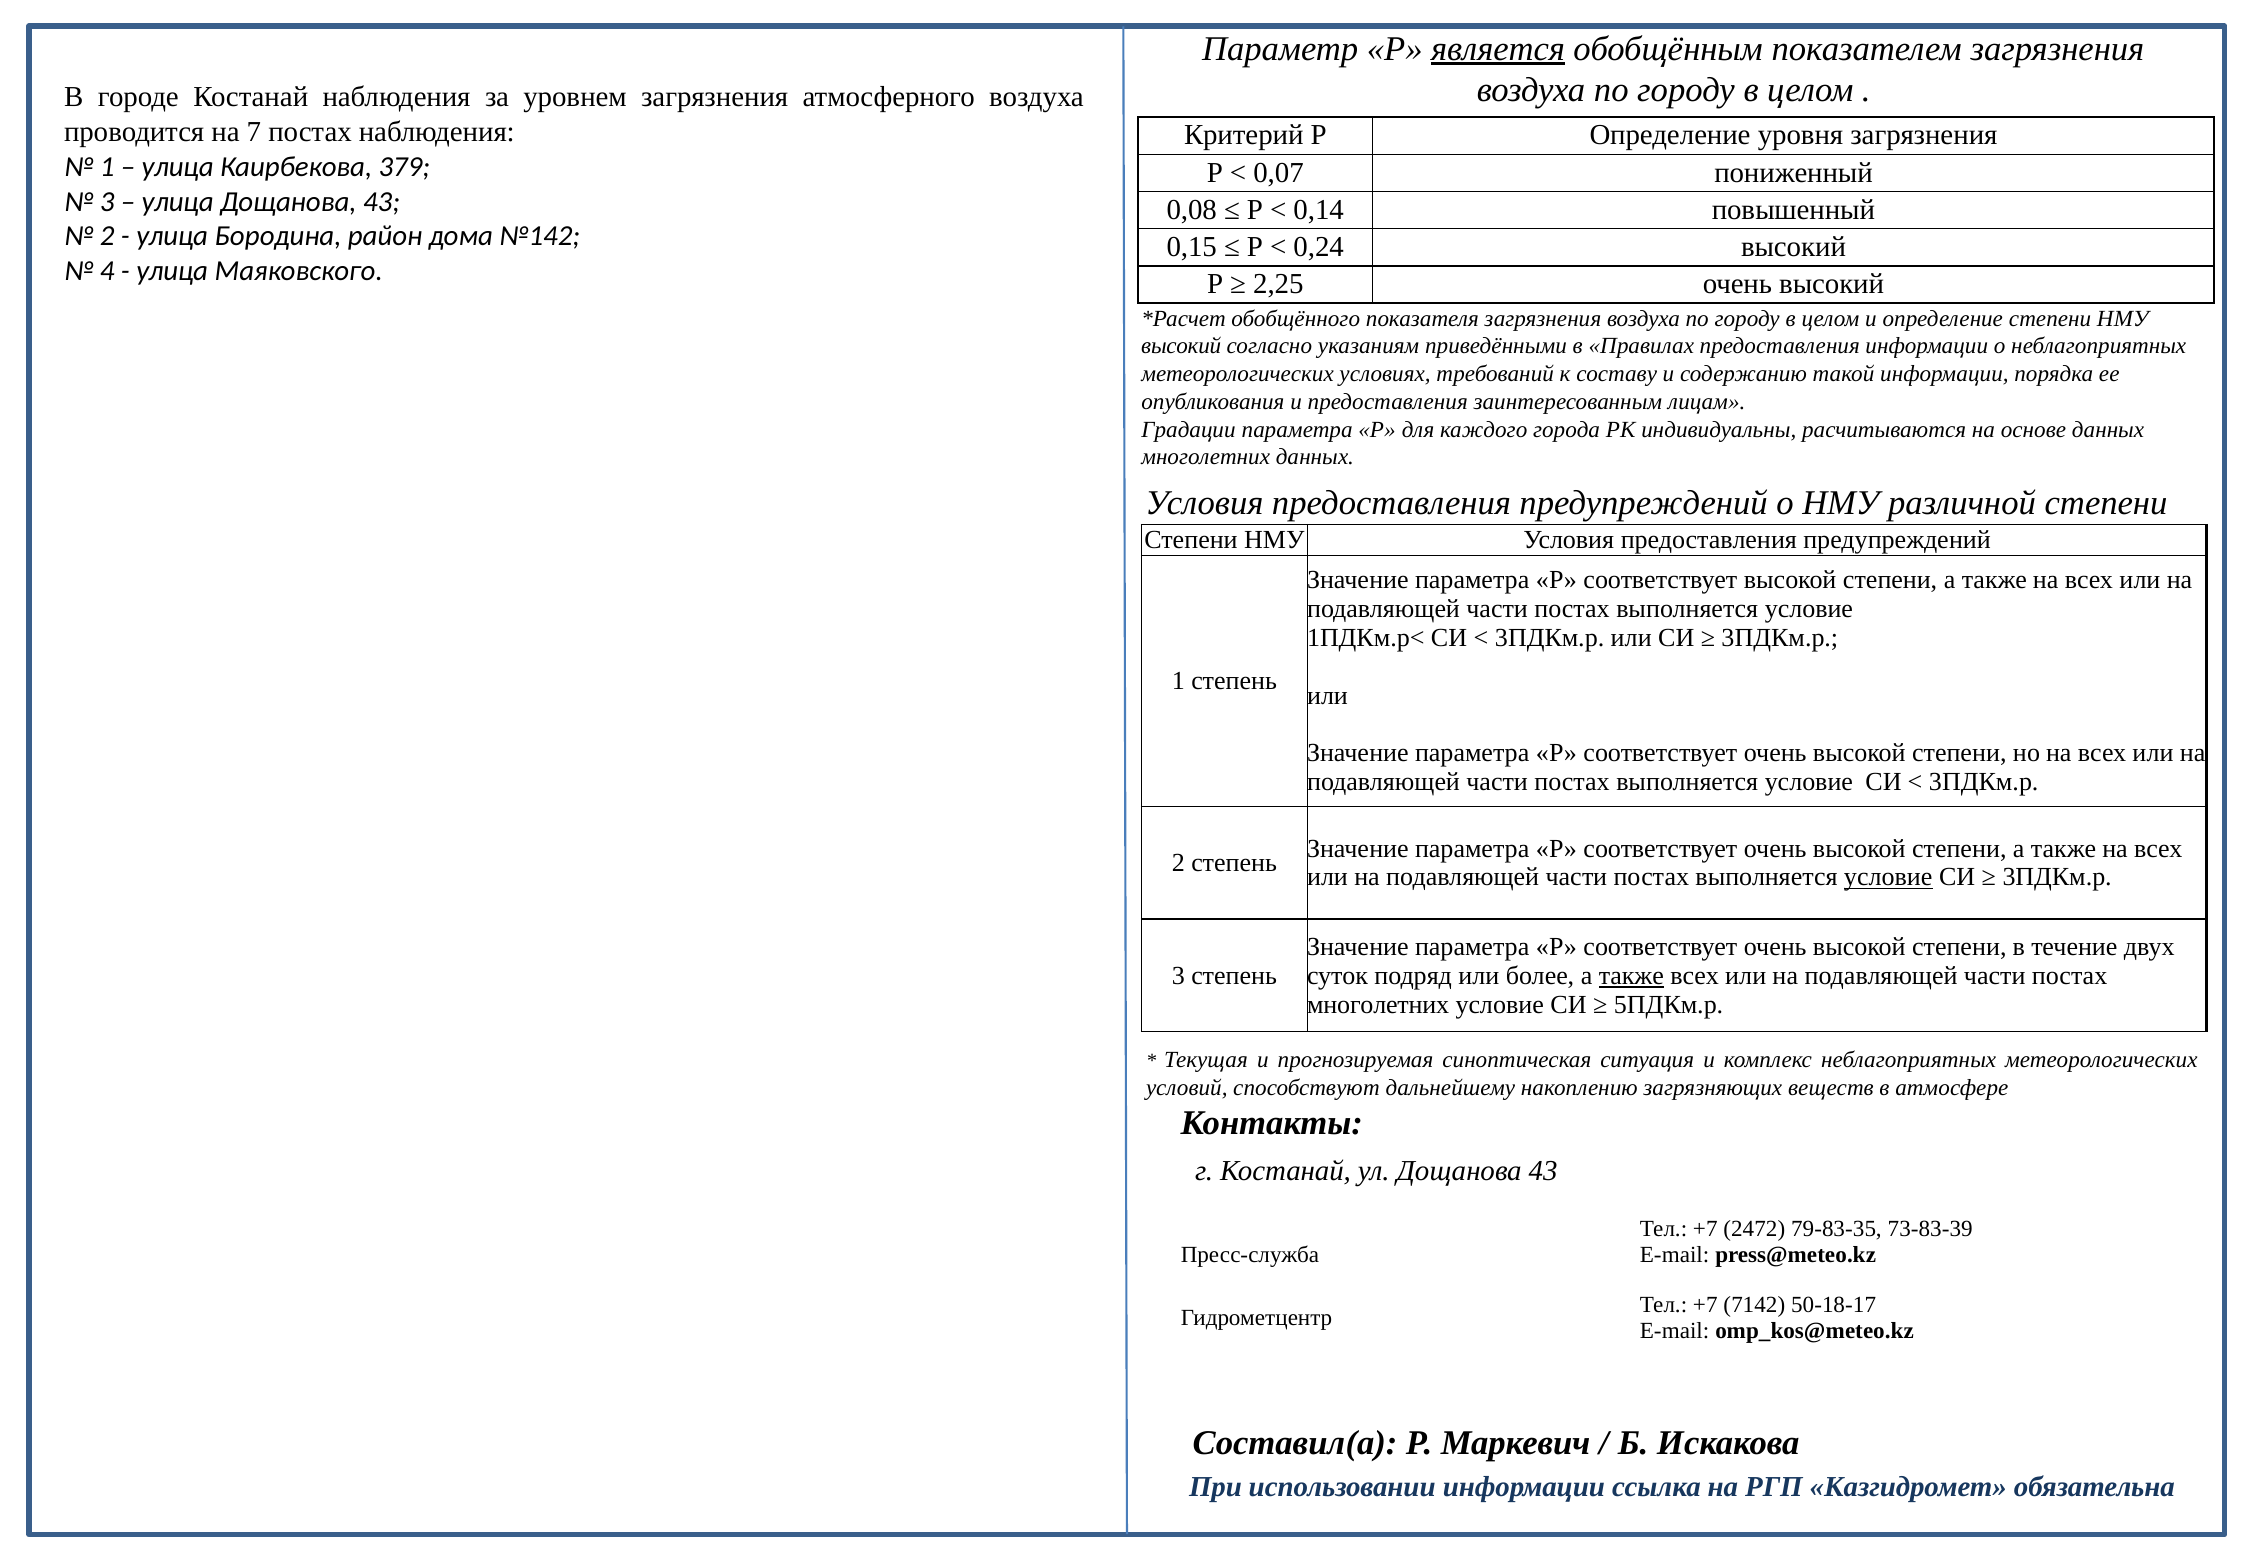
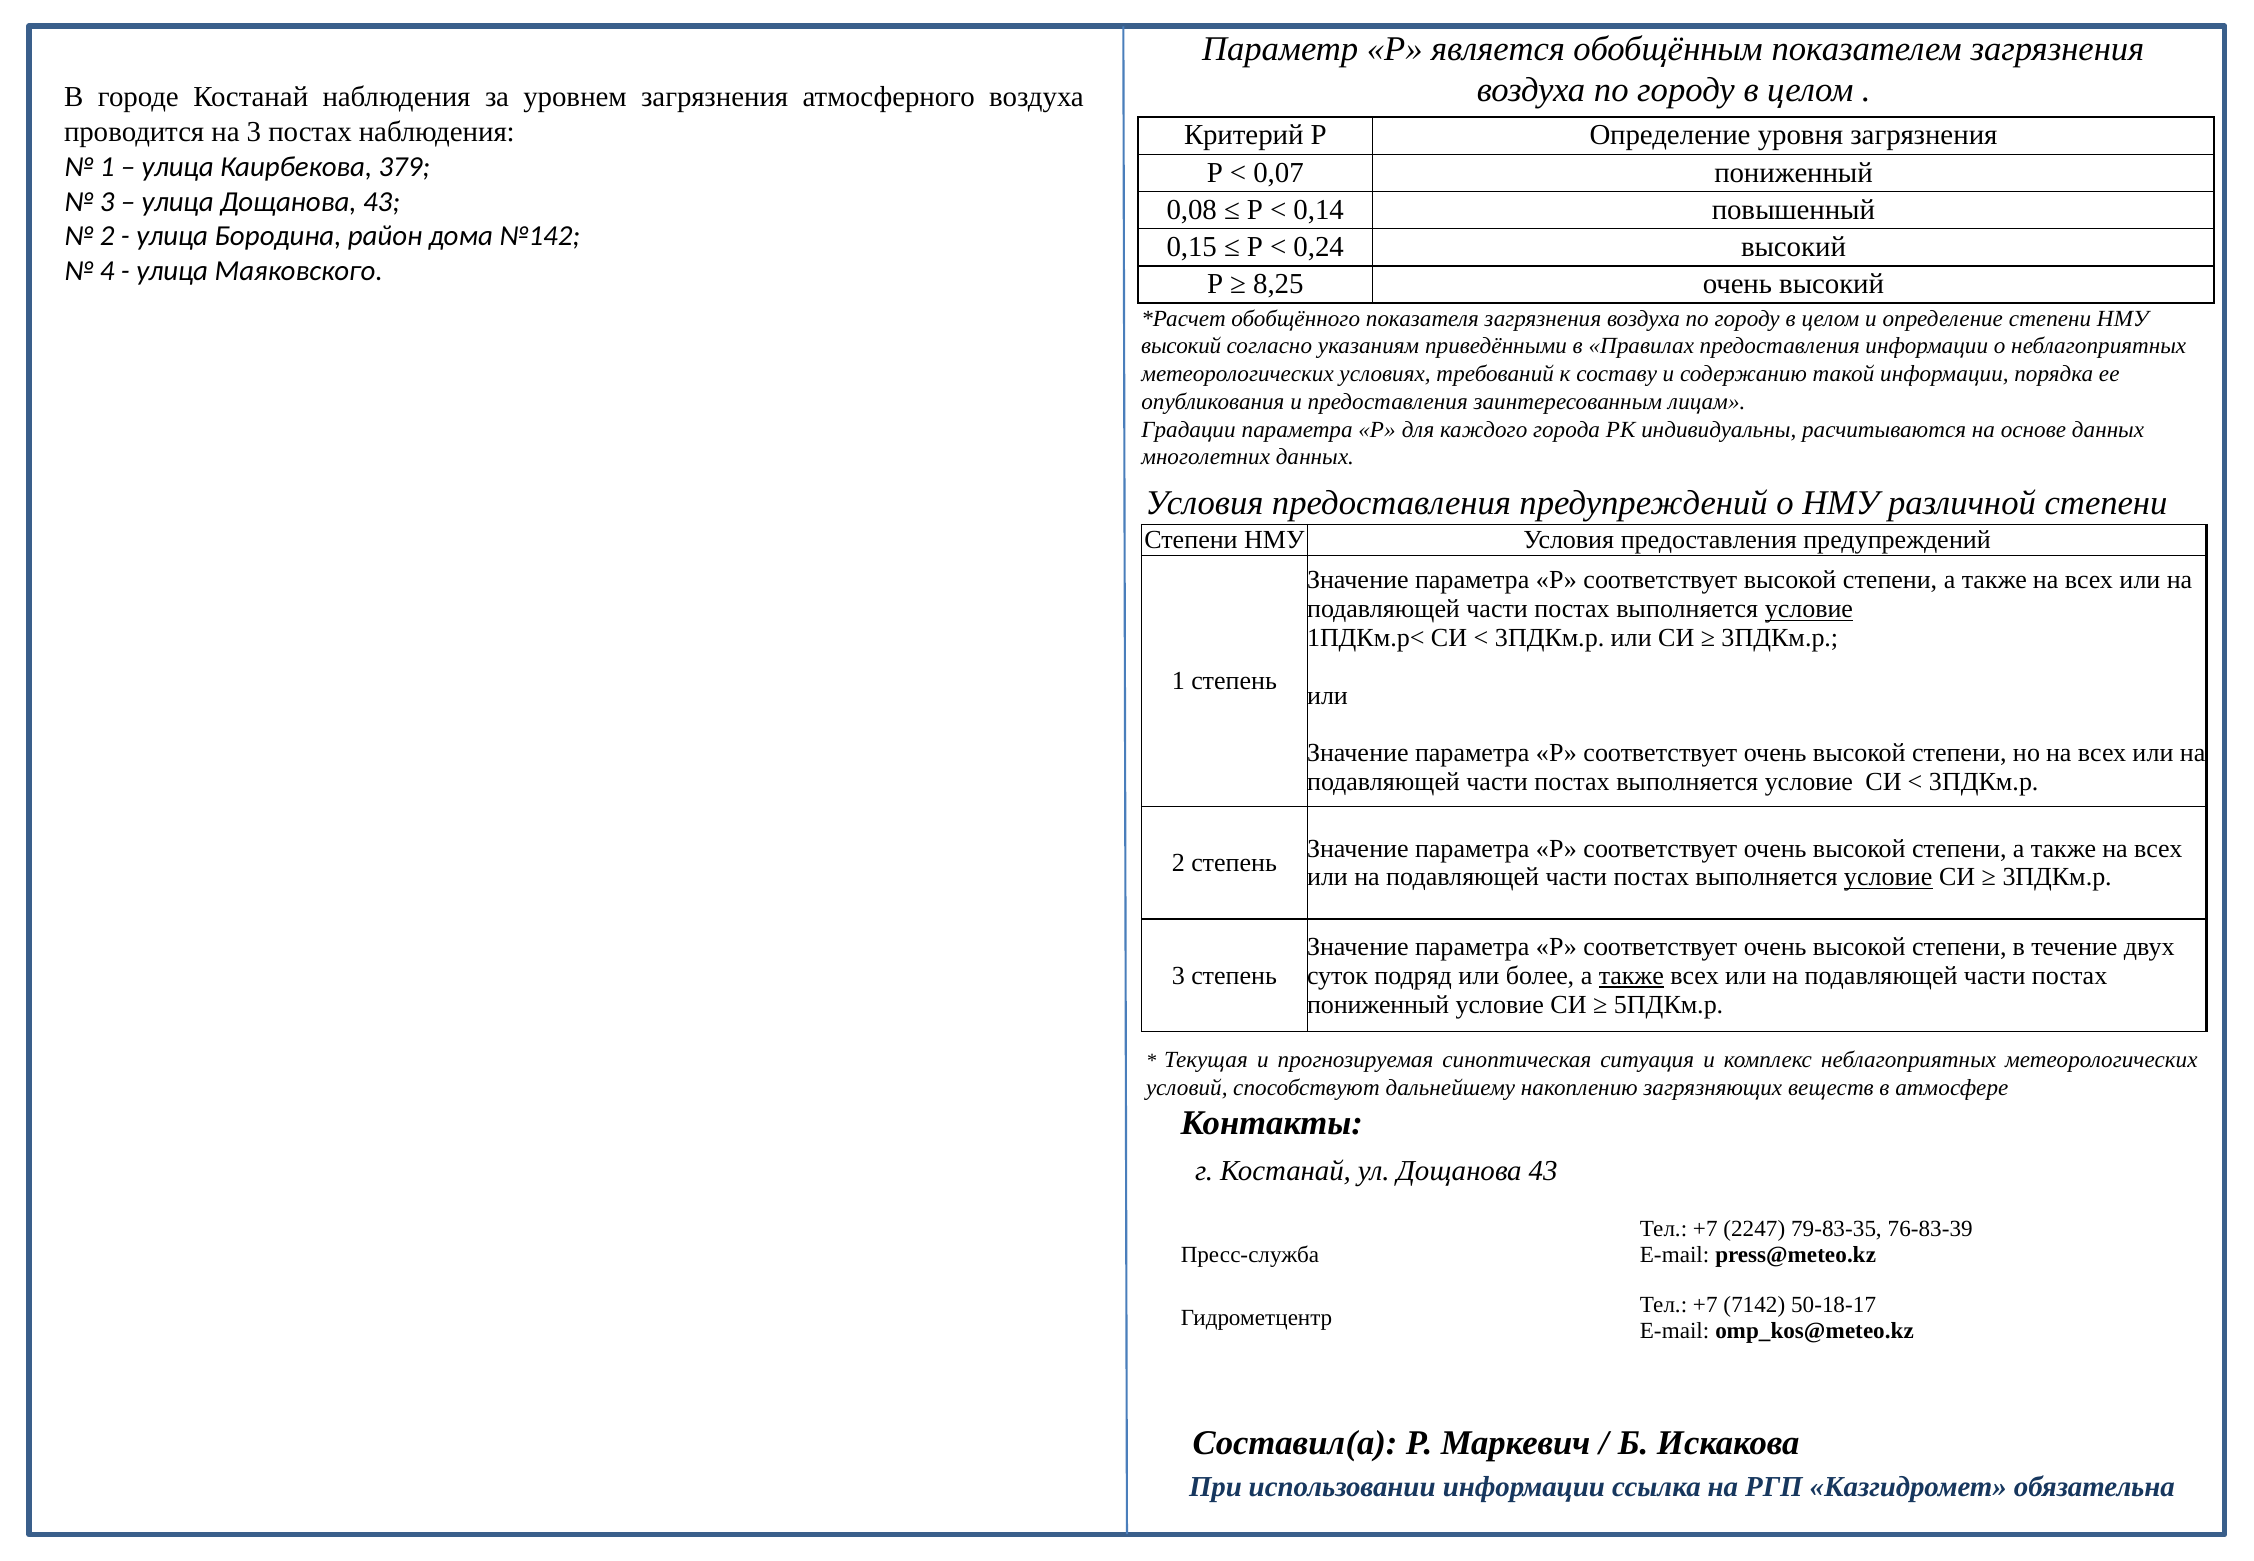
является underline: present -> none (1498, 49)
на 7: 7 -> 3 (254, 132)
2,25: 2,25 -> 8,25 (1278, 284)
условие underline: none -> present (1809, 609)
многолетних: многолетних -> пониженный (1378, 1004)
2472: 2472 -> 2247 (1754, 1229)
73-83-39: 73-83-39 -> 76-83-39 (1930, 1229)
